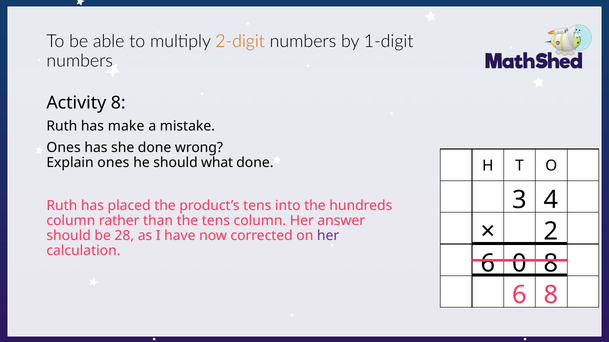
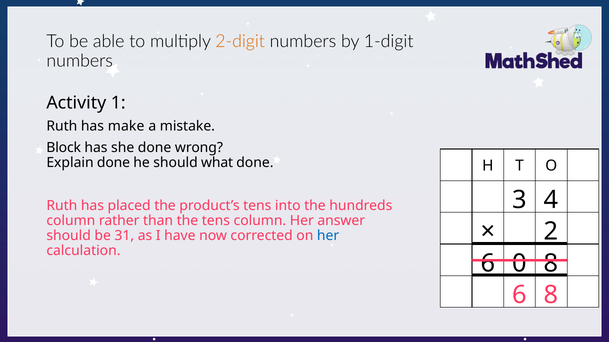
Activity 8: 8 -> 1 (118, 103)
Ones: Ones -> Block (64, 148)
Explain ones: ones -> done (114, 163)
28: 28 -> 31 (124, 236)
her colour: purple -> blue (328, 236)
